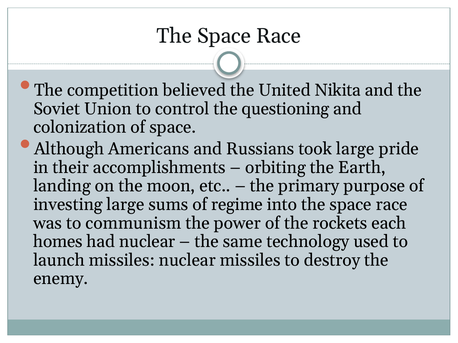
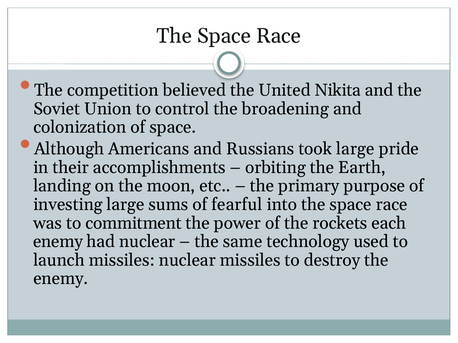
questioning: questioning -> broadening (285, 109)
regime: regime -> fearful (237, 205)
communism: communism -> commitment (134, 223)
homes: homes -> enemy (58, 242)
